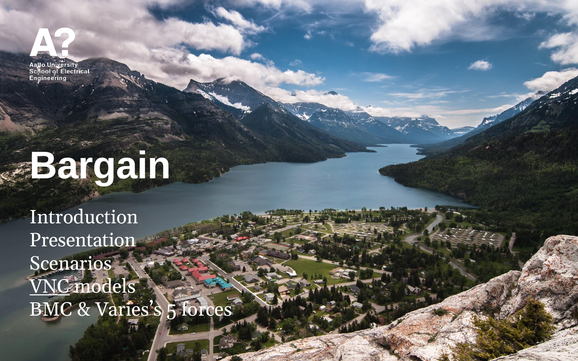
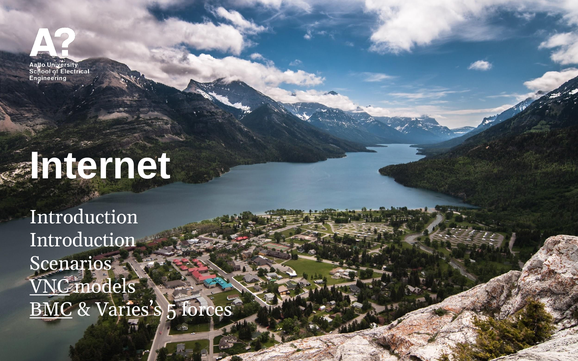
Bargain: Bargain -> Internet (100, 166)
Presentation: Presentation -> Introduction (83, 240)
BMC underline: none -> present (51, 310)
